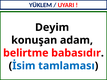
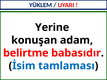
Deyim: Deyim -> Yerine (52, 27)
